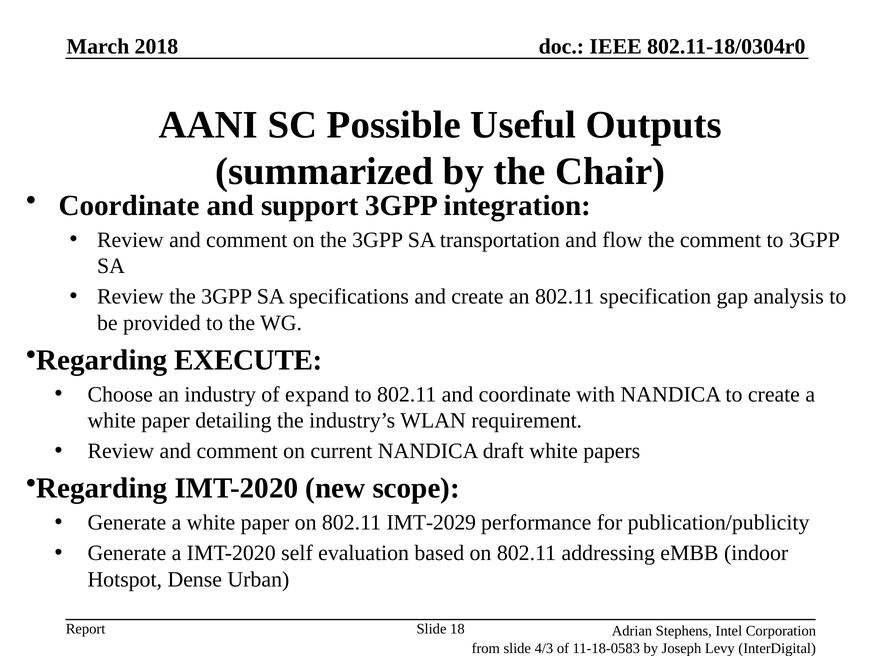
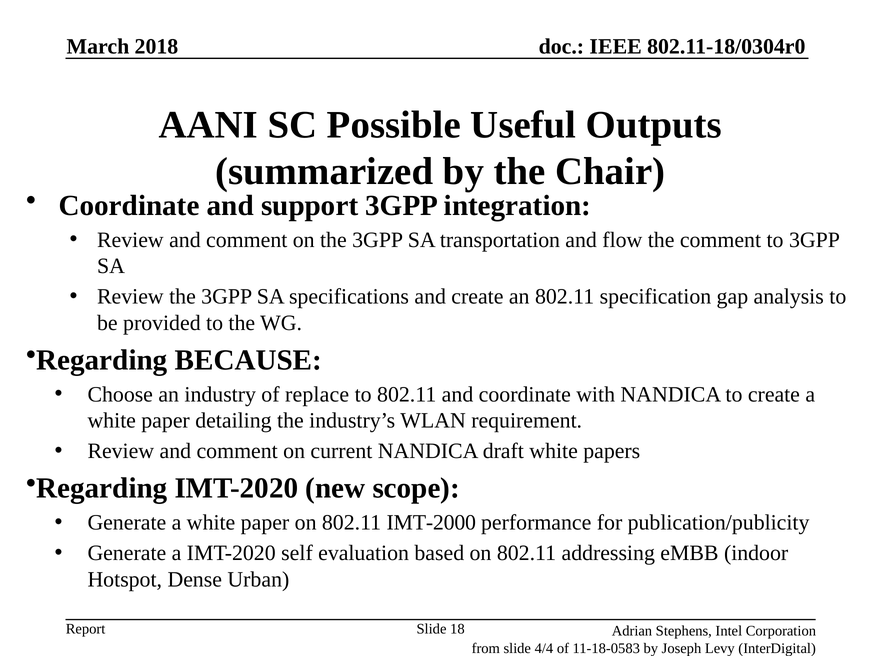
EXECUTE: EXECUTE -> BECAUSE (248, 360)
expand: expand -> replace (317, 394)
IMT-2029: IMT-2029 -> IMT-2000 (431, 522)
4/3: 4/3 -> 4/4 (544, 648)
